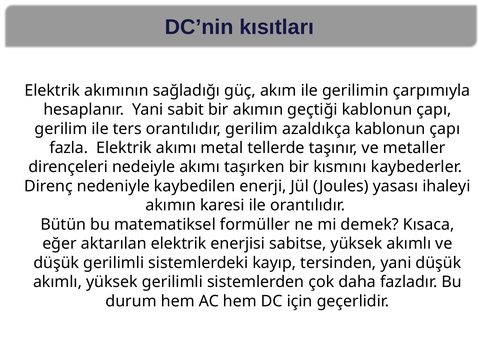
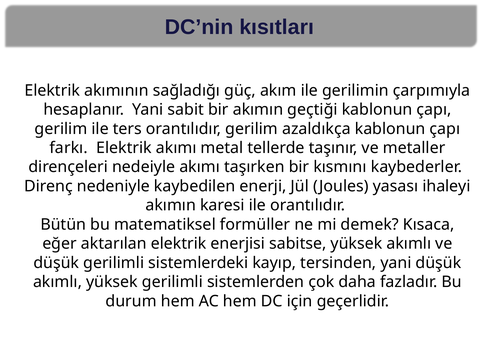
fazla: fazla -> farkı (69, 148)
